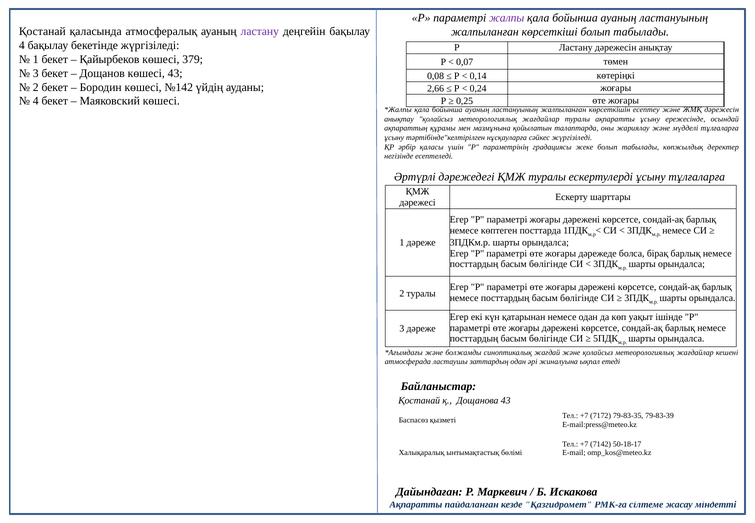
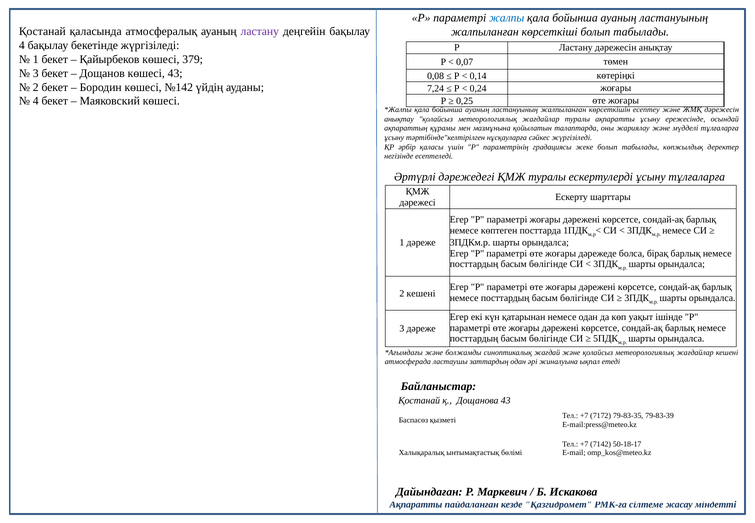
жалпы colour: purple -> blue (507, 18)
2,66: 2,66 -> 7,24 (436, 88)
2 туралы: туралы -> кешені (421, 293)
